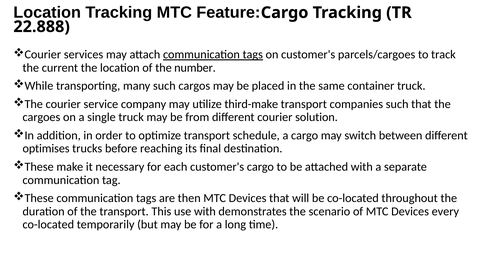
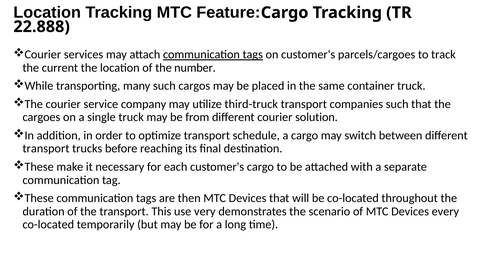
third-make: third-make -> third-truck (251, 104)
optimises: optimises -> transport (46, 149)
use with: with -> very (205, 211)
